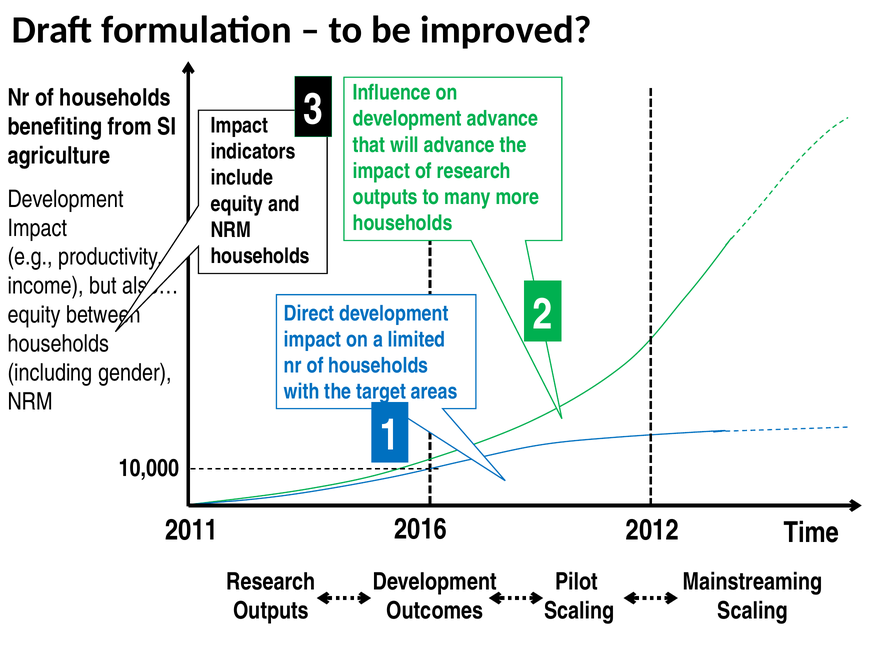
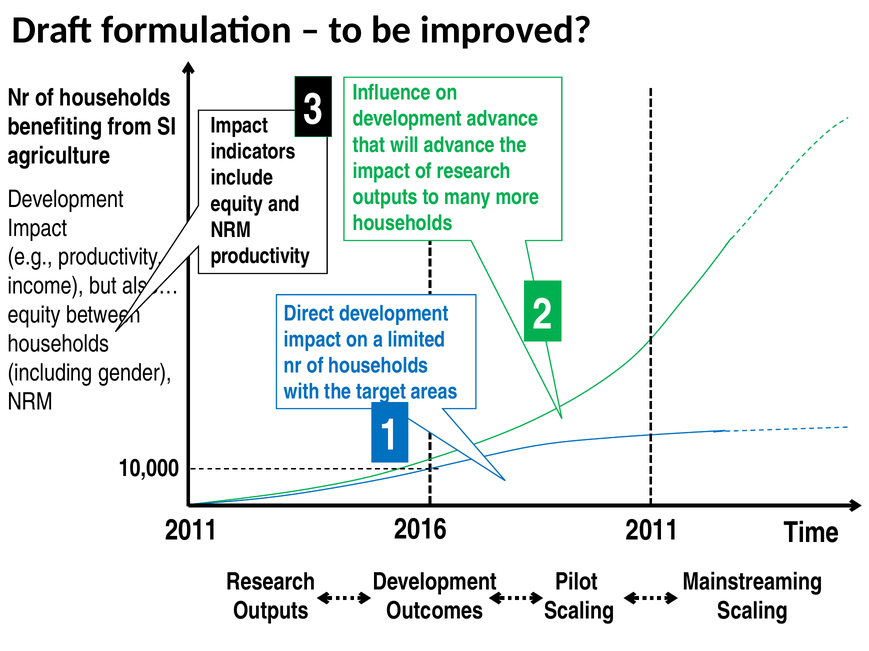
households: households -> productivity (260, 256)
2011 2012: 2012 -> 2011 (652, 531)
